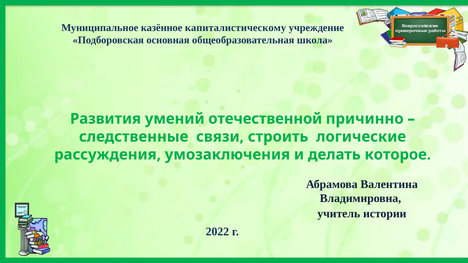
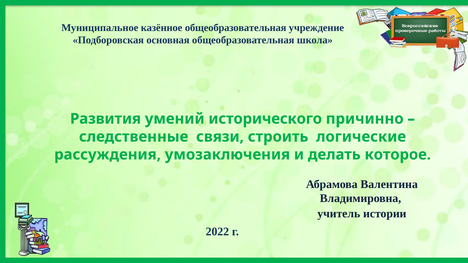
казённое капиталистическому: капиталистическому -> общеобразовательная (236, 28)
отечественной: отечественной -> исторического (265, 119)
